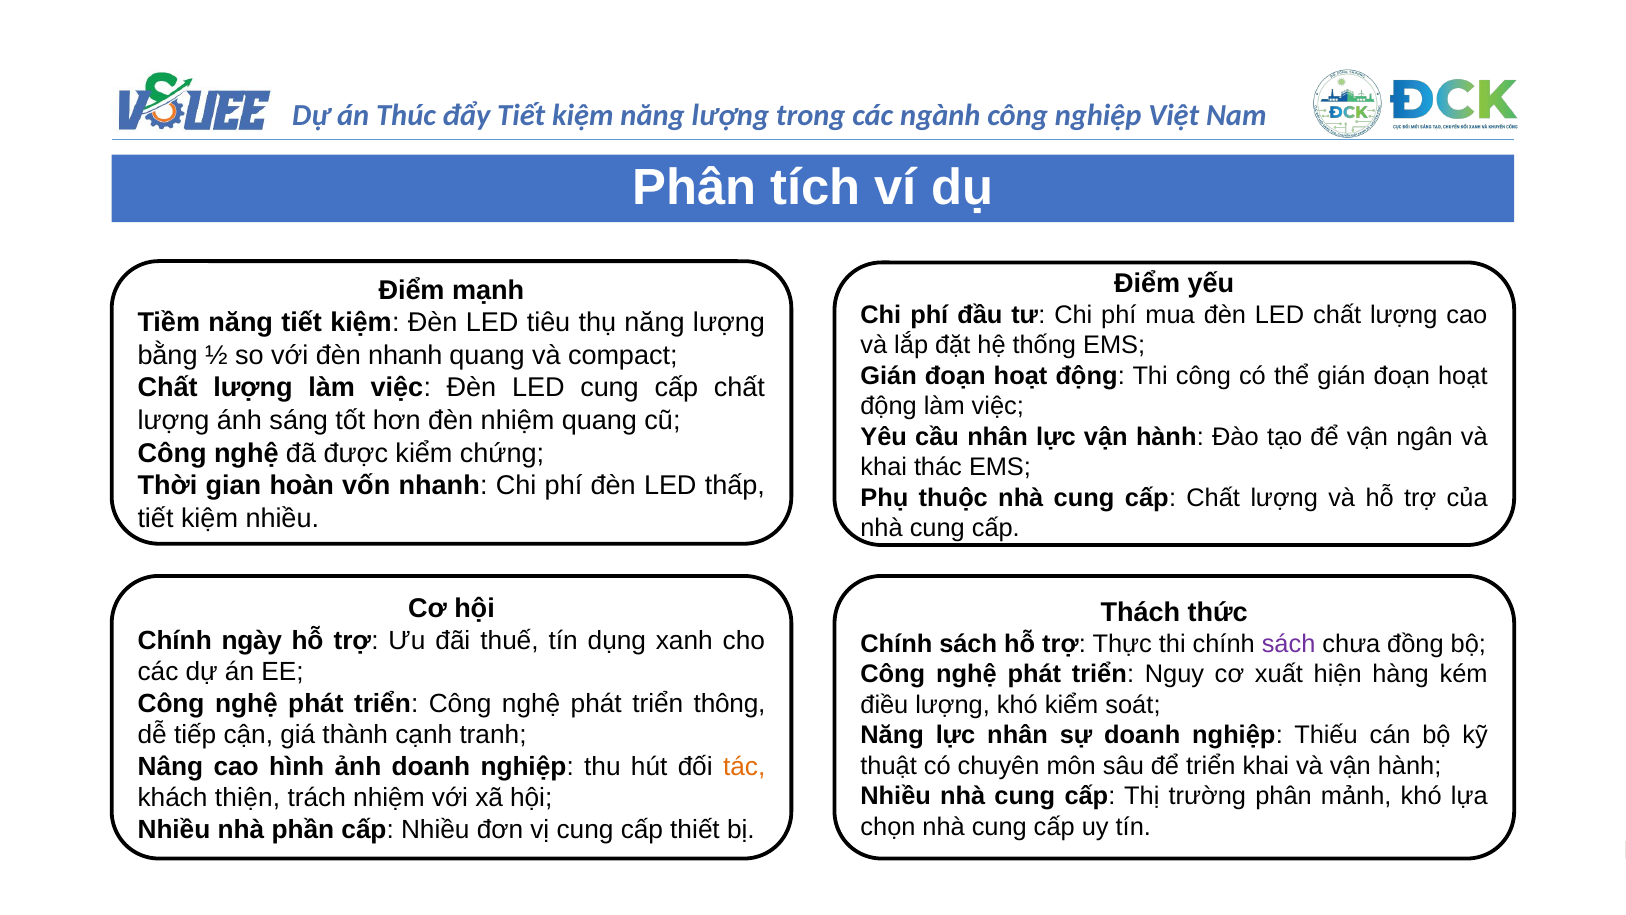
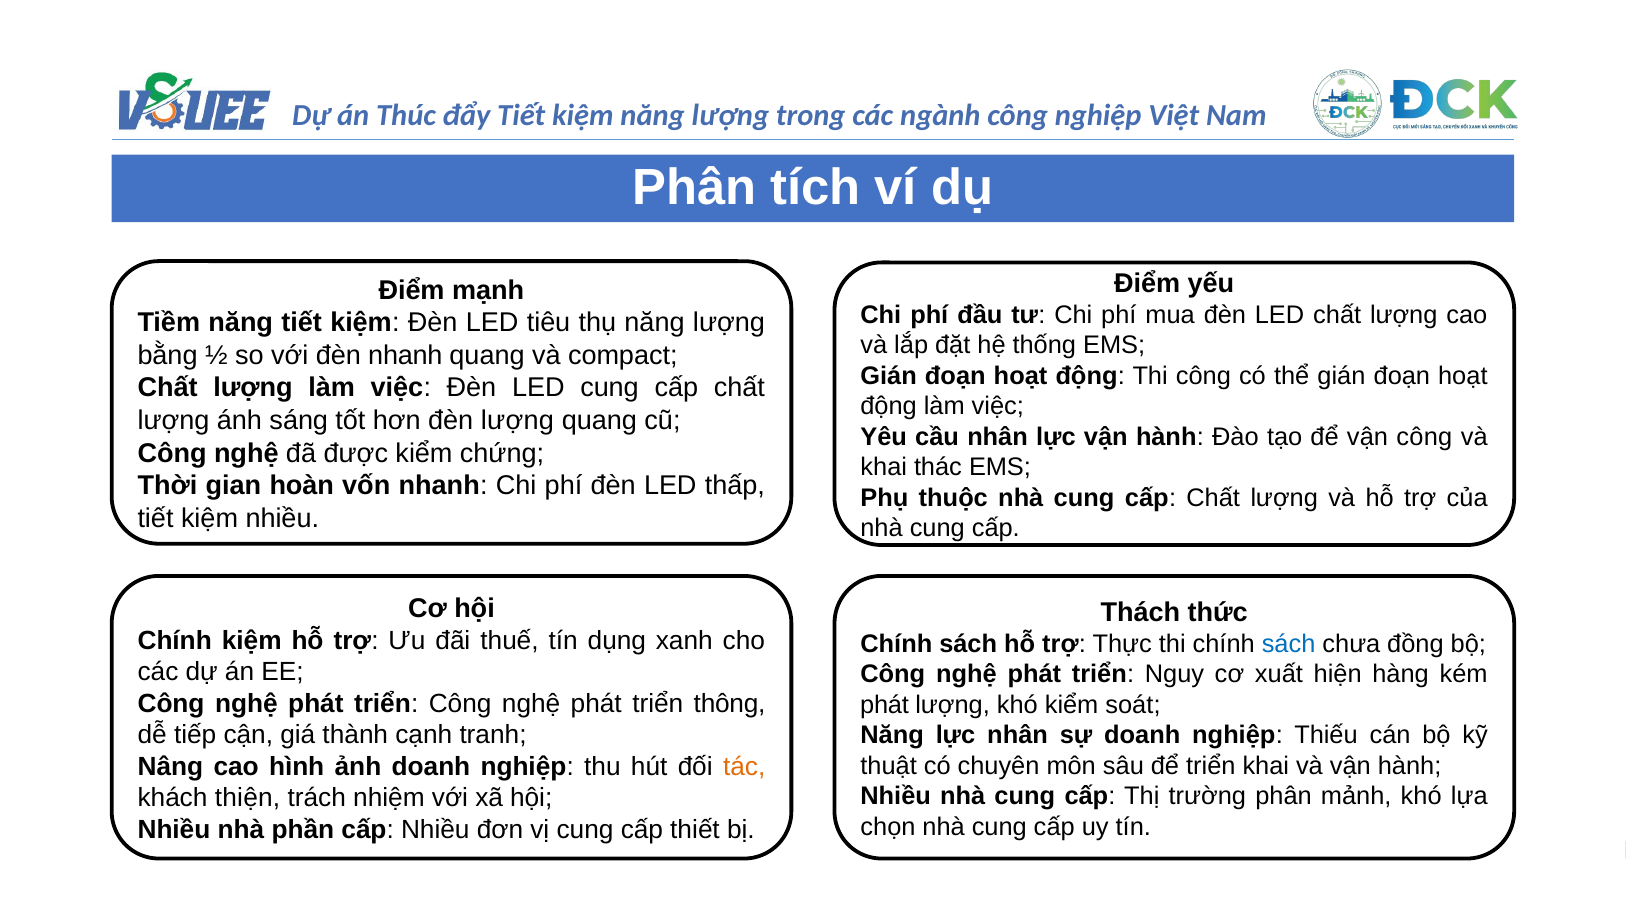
đèn nhiệm: nhiệm -> lượng (517, 420)
vận ngân: ngân -> công (1424, 437)
Chính ngày: ngày -> kiệm (252, 640)
sách colour: purple -> blue (1289, 643)
điều: điều -> phát (885, 704)
